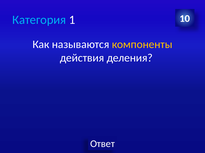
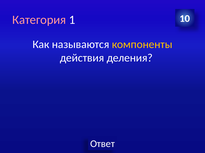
Категория colour: light blue -> pink (39, 20)
